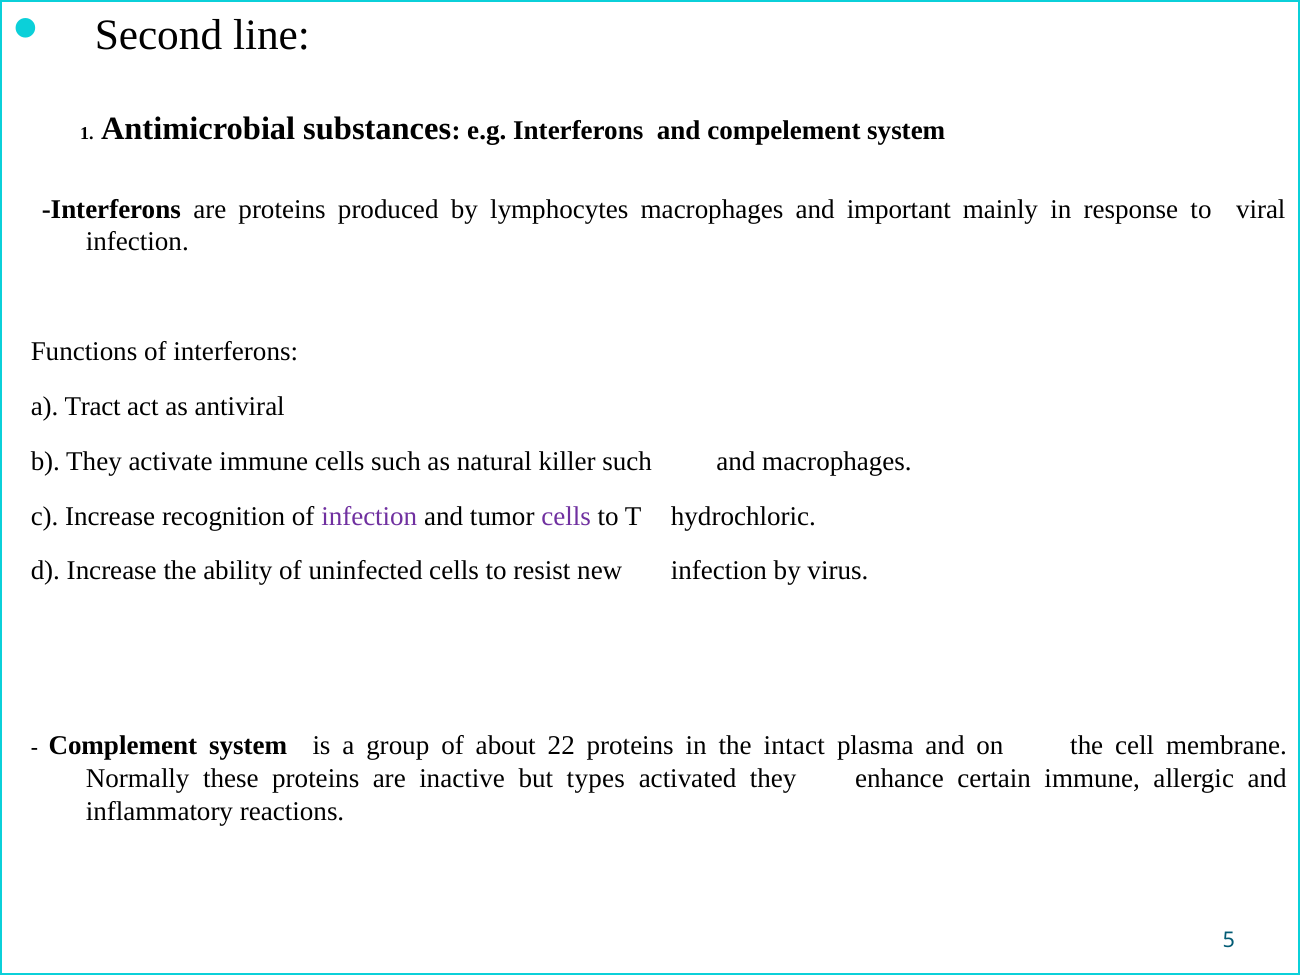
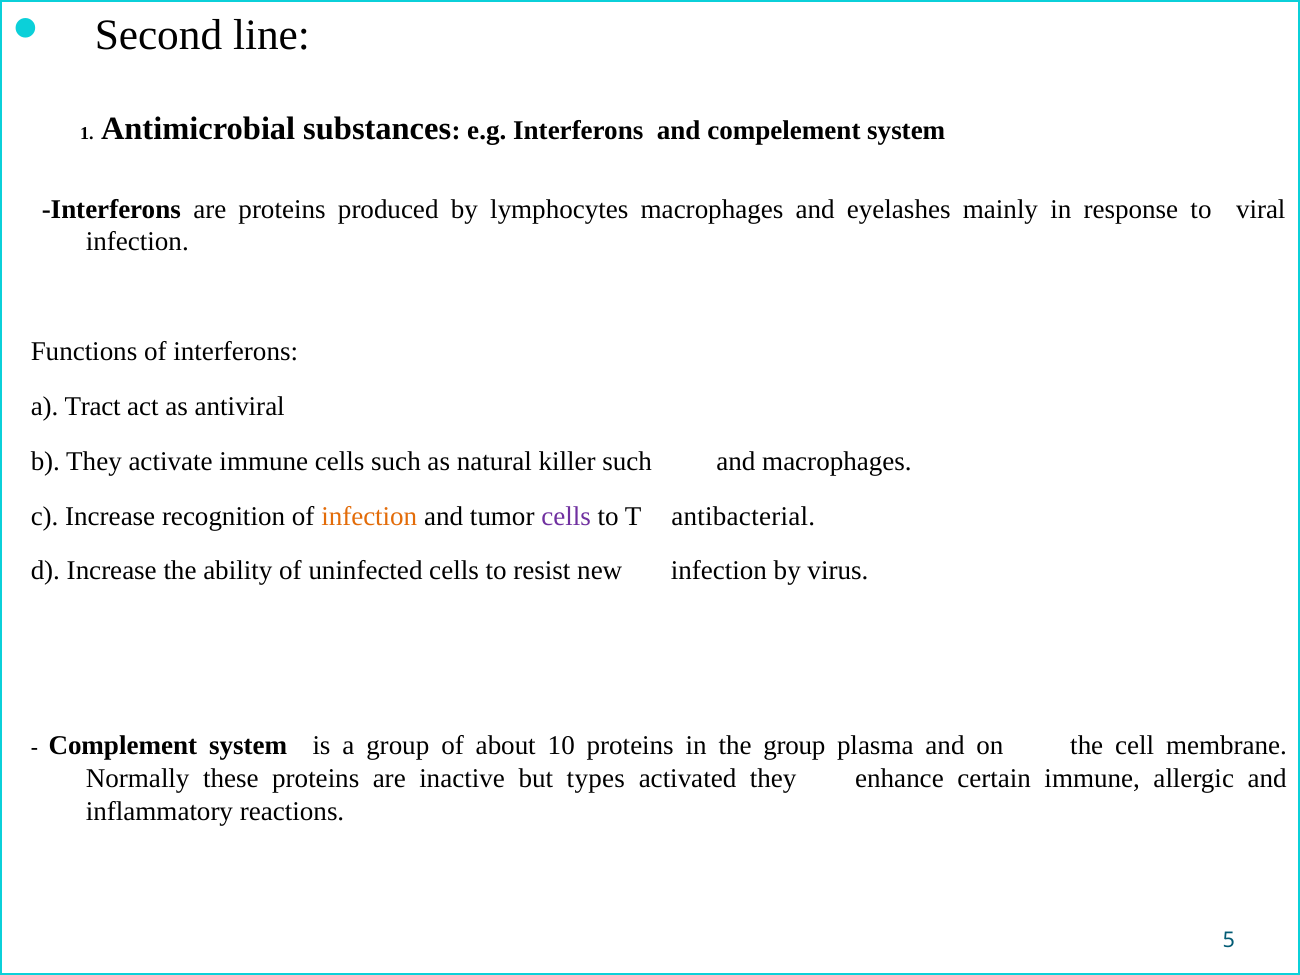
important: important -> eyelashes (899, 209)
infection colour: purple -> orange (369, 516)
hydrochloric: hydrochloric -> antibacterial (743, 516)
22: 22 -> 10 (561, 745)
the intact: intact -> group (794, 745)
